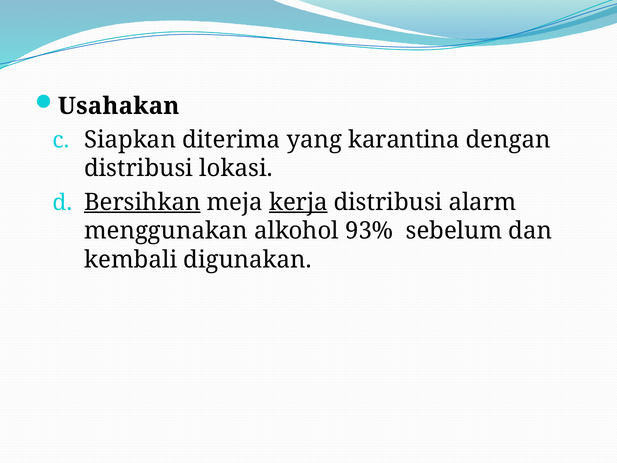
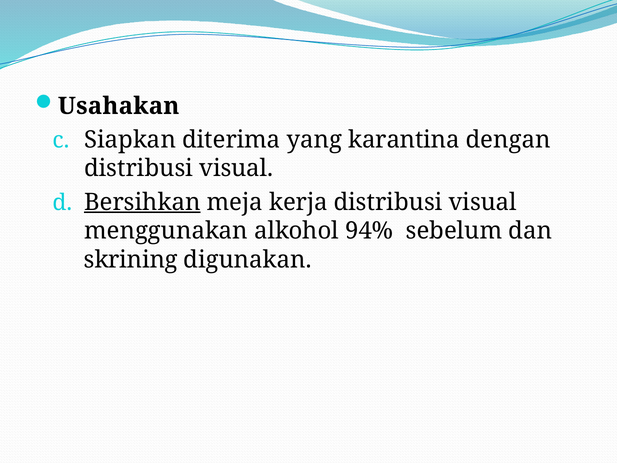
lokasi: lokasi -> visual (236, 168)
kerja underline: present -> none (298, 202)
alarm: alarm -> visual (483, 202)
93%: 93% -> 94% (369, 231)
kembali: kembali -> skrining (131, 260)
